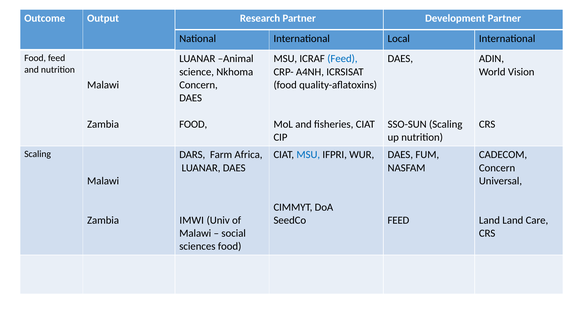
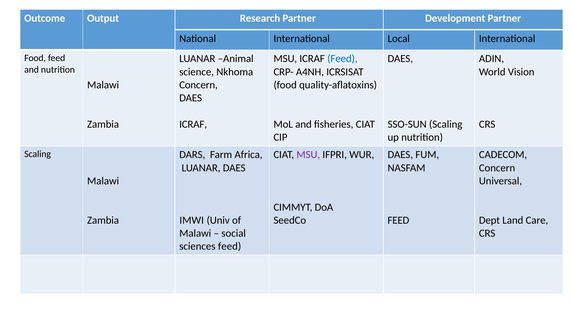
FOOD: FOOD -> ICRAF (193, 124)
MSU colour: blue -> purple (308, 155)
Land: Land -> Dept (489, 220)
sciences food: food -> feed (230, 247)
